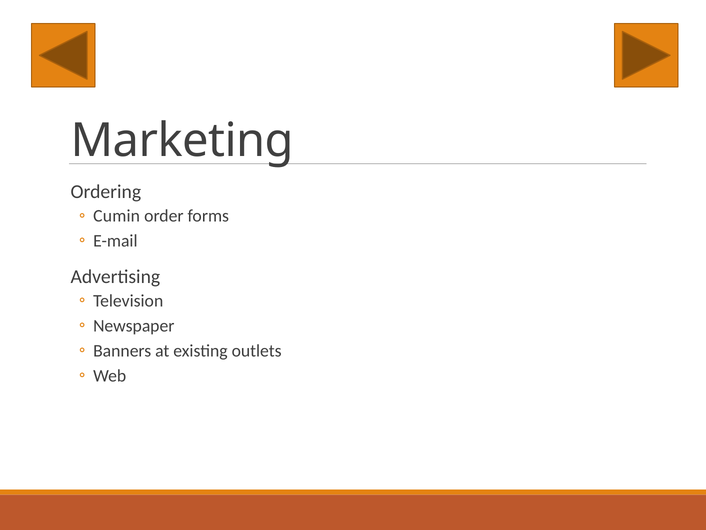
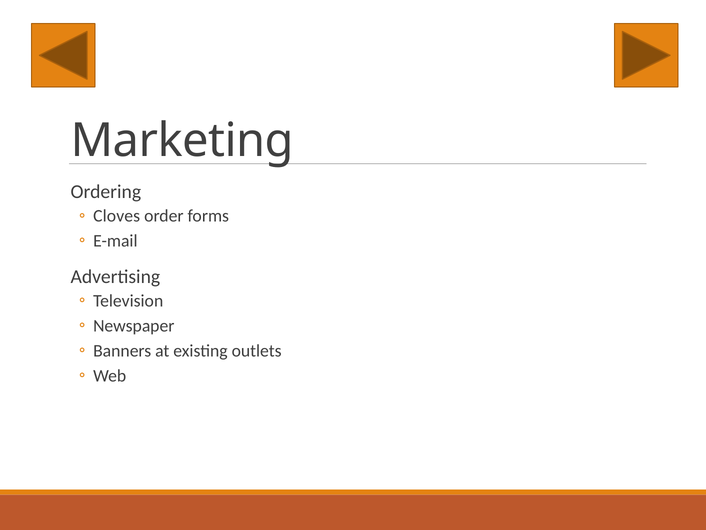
Cumin: Cumin -> Cloves (117, 216)
